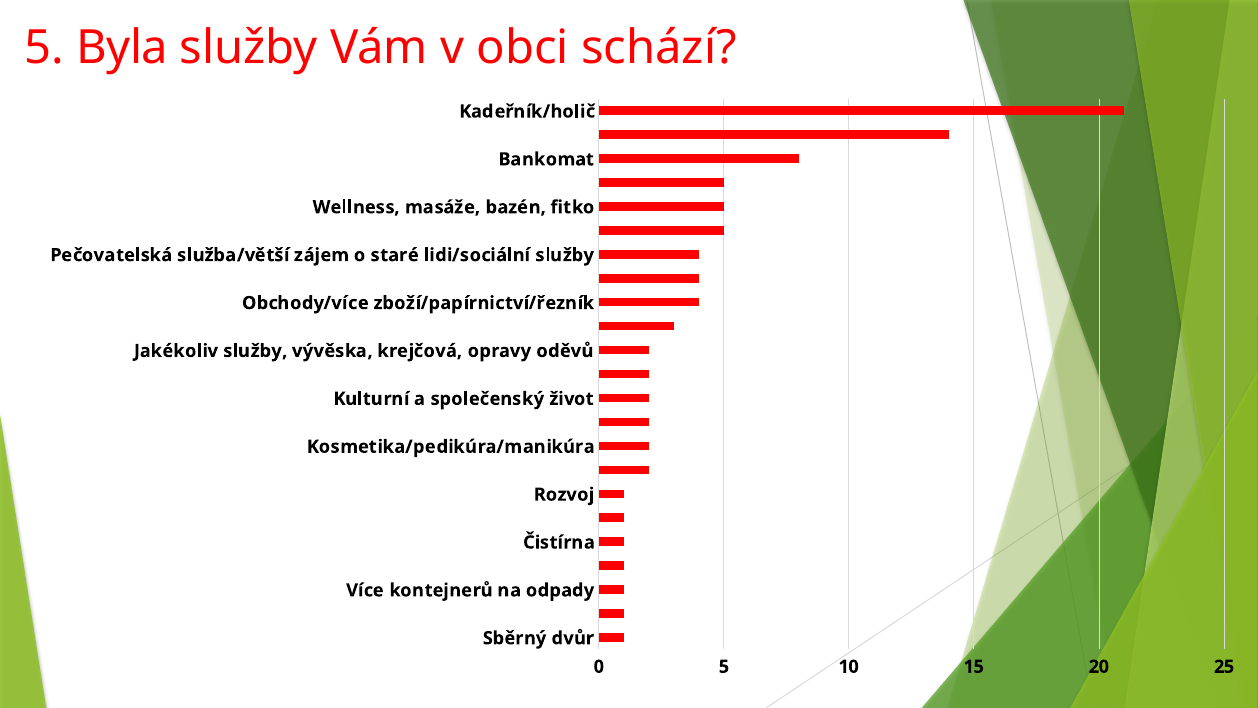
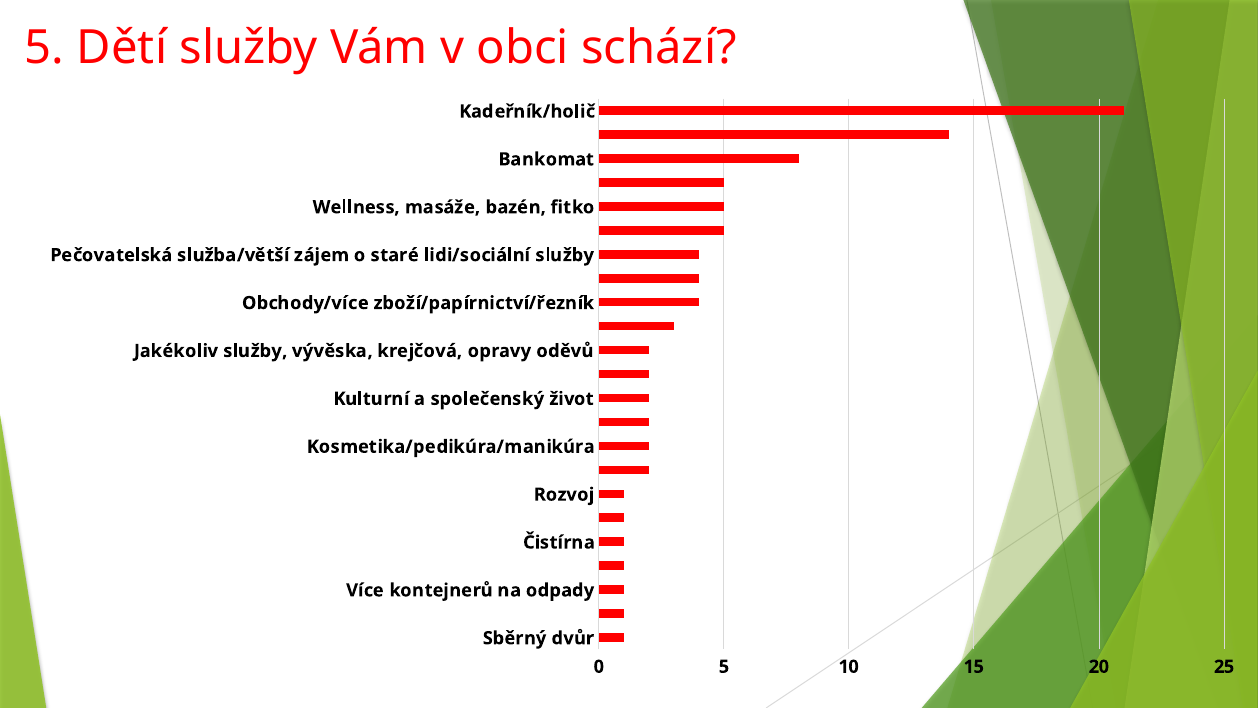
Byla: Byla -> Dětí (122, 48)
